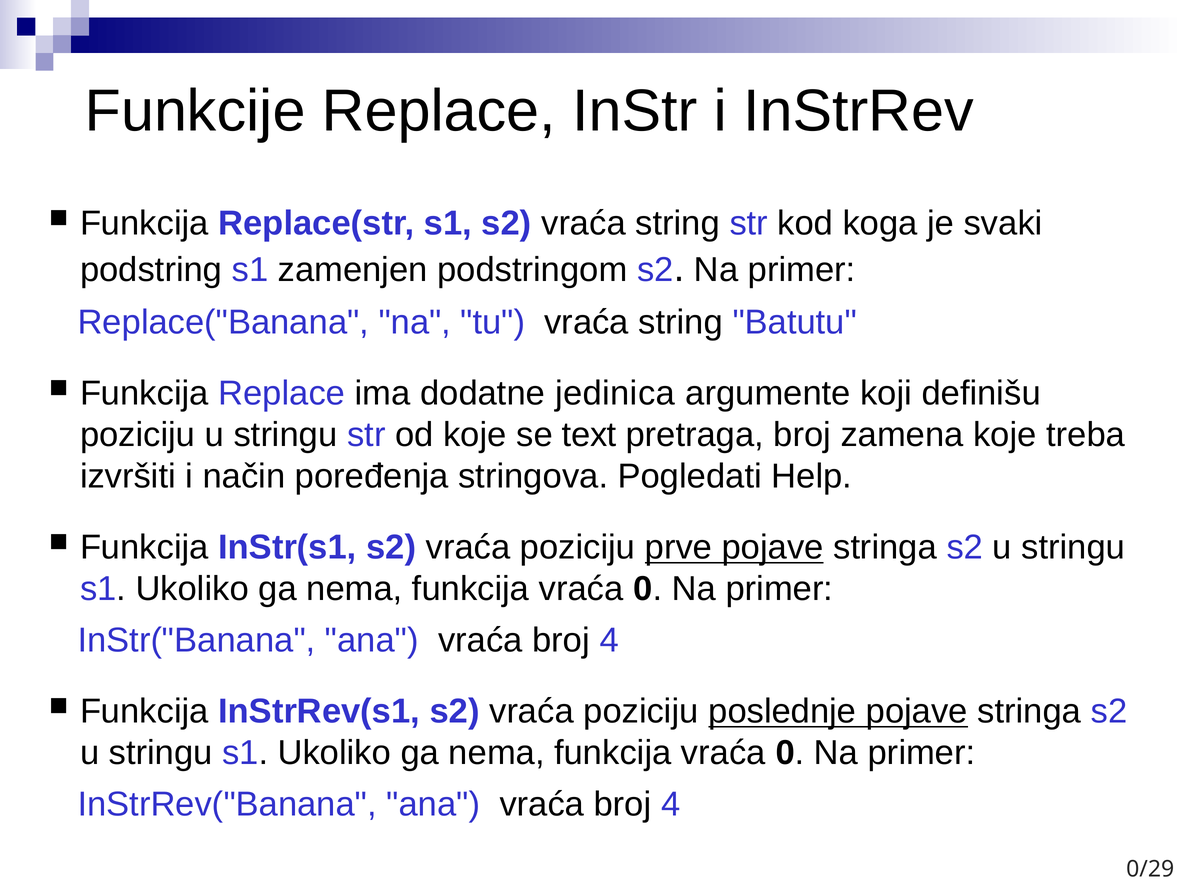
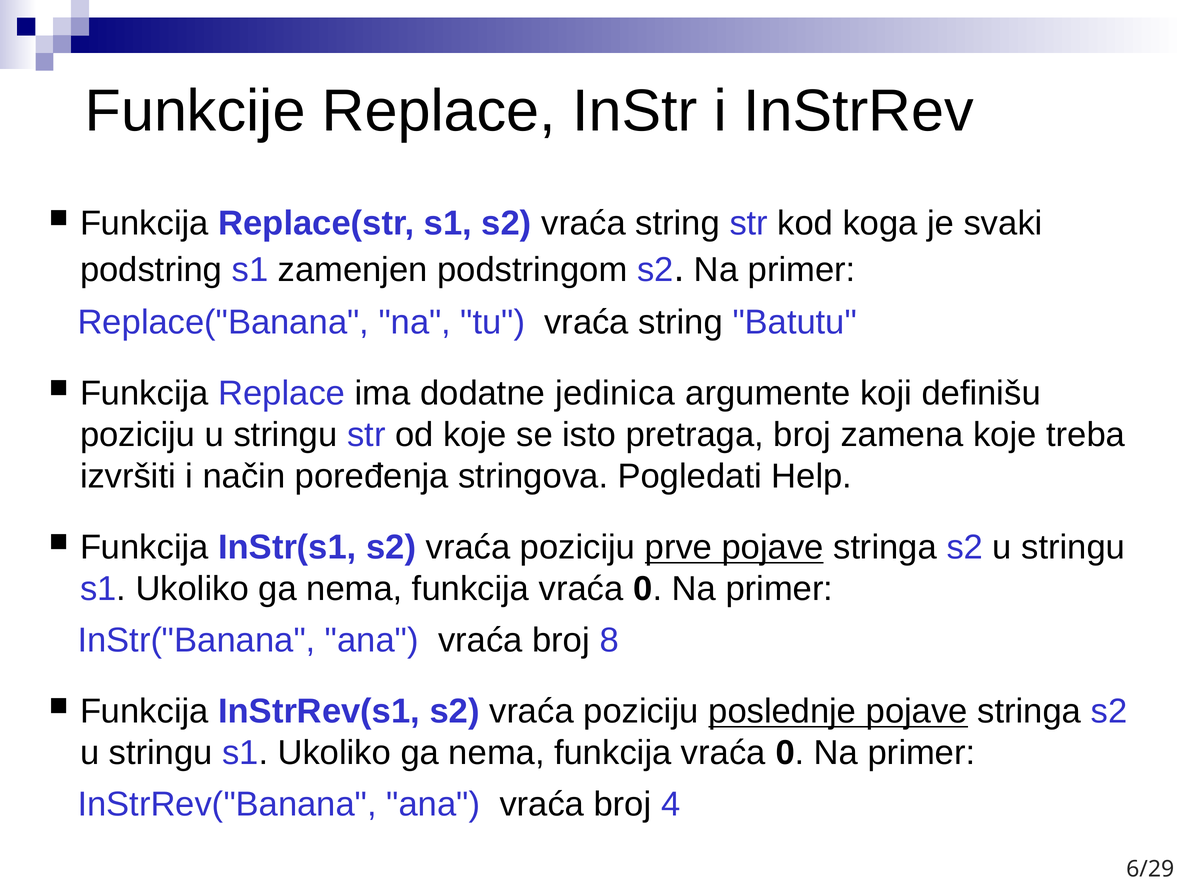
text: text -> isto (589, 435)
4: 4 -> 8 (609, 641)
0/29: 0/29 -> 6/29 (1150, 870)
